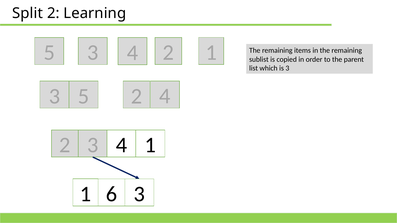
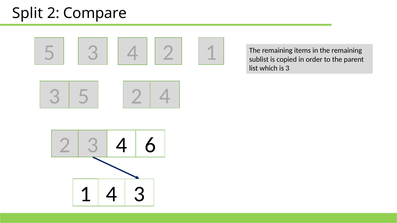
Learning: Learning -> Compare (95, 13)
1: 1 -> 6 (150, 145)
1 6: 6 -> 4 (111, 194)
